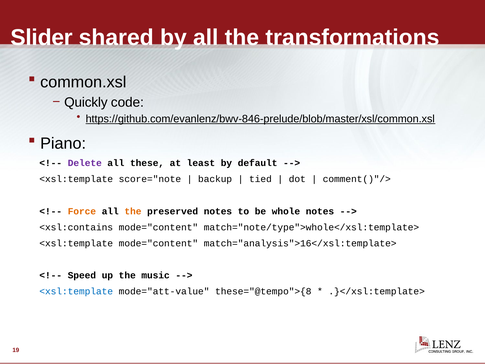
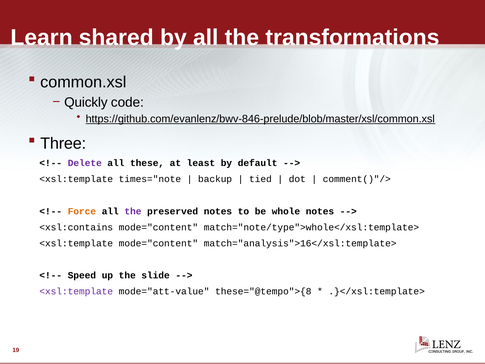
Slider: Slider -> Learn (42, 38)
Piano: Piano -> Three (63, 143)
score="note: score="note -> times="note (150, 179)
the colour: orange -> purple (133, 211)
music: music -> slide (156, 275)
<xsl:template colour: blue -> purple (76, 291)
